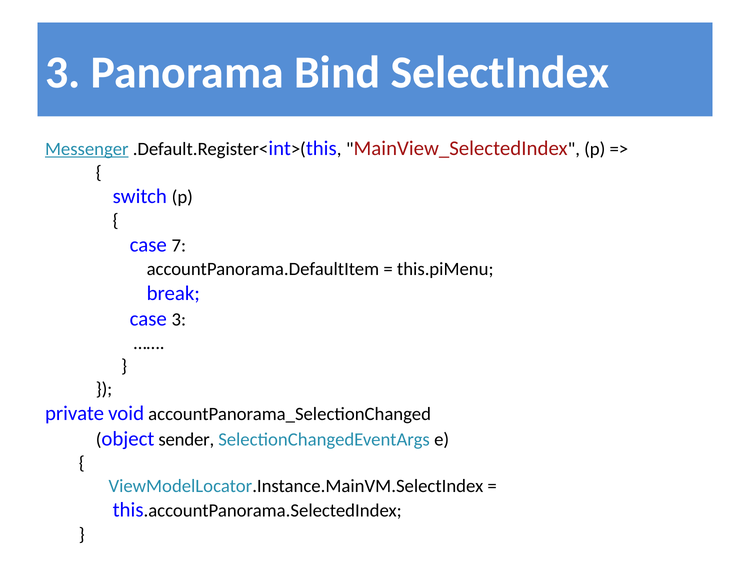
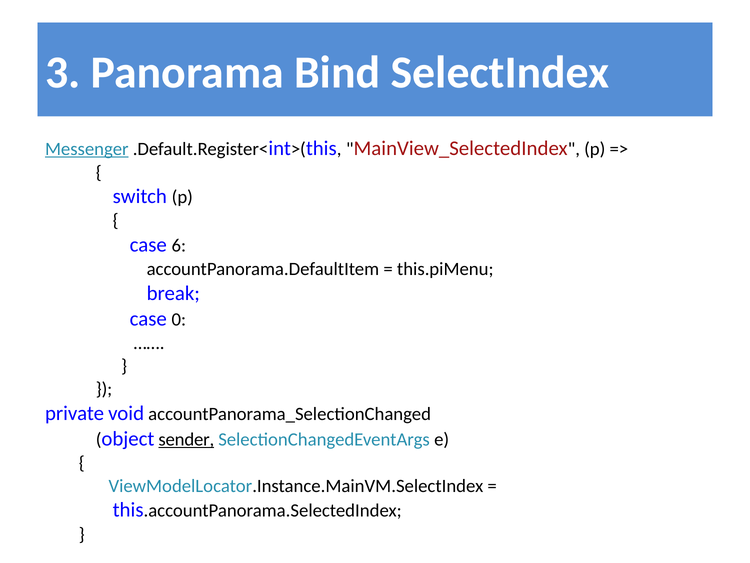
7: 7 -> 6 (179, 245)
case 3: 3 -> 0 (179, 319)
sender underline: none -> present (186, 439)
